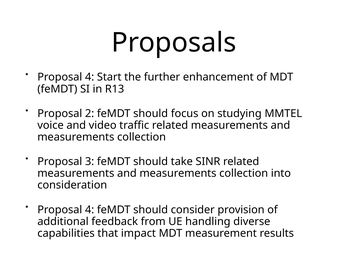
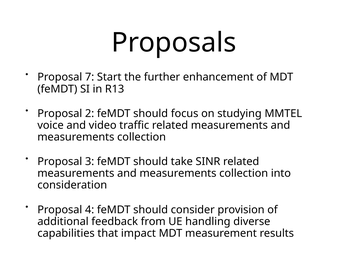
4: 4 -> 7 (90, 77)
